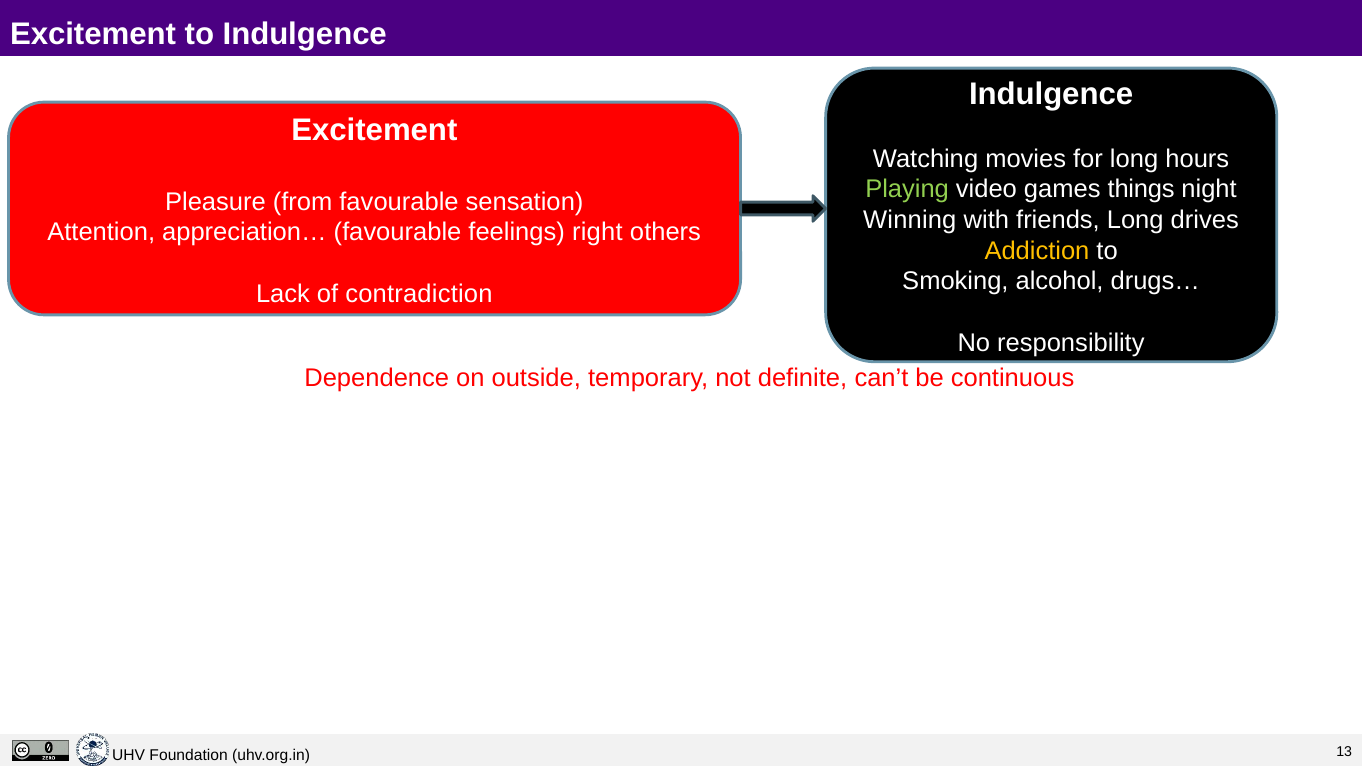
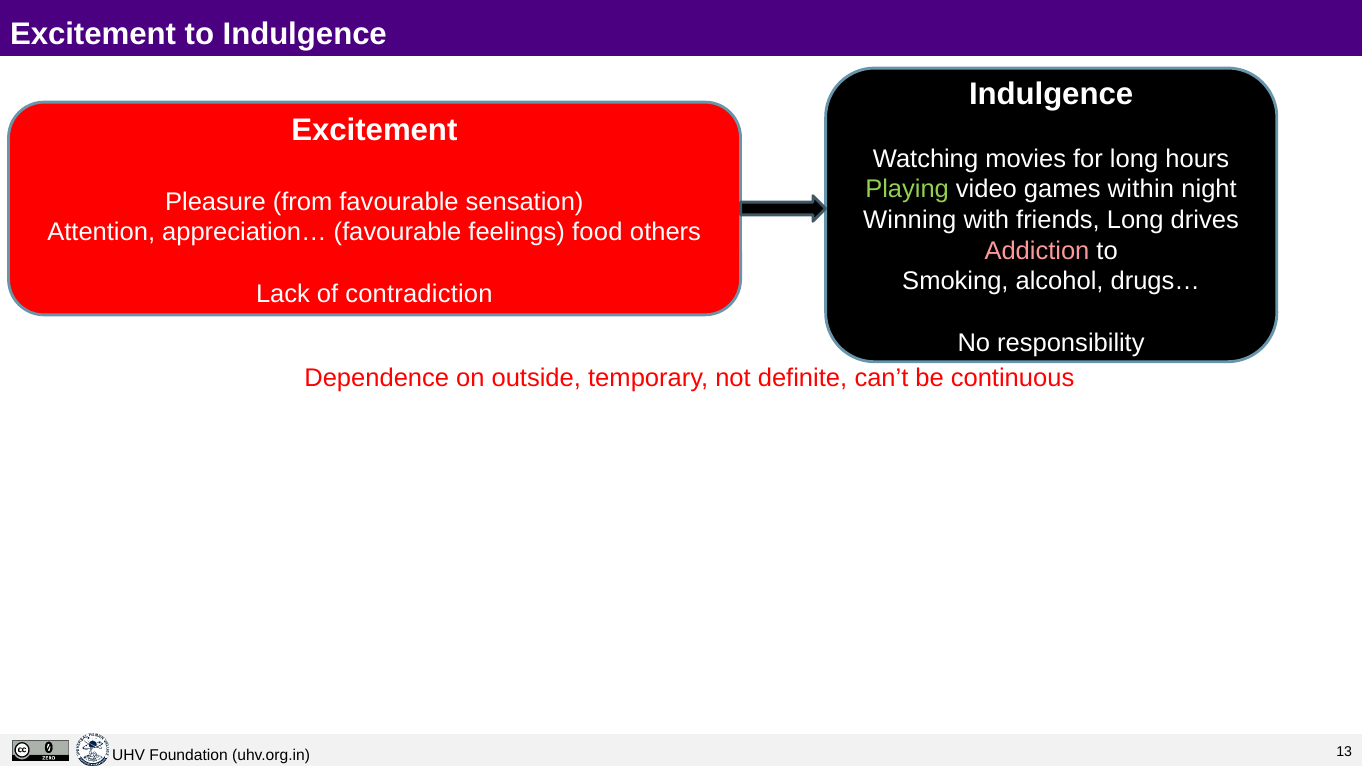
things: things -> within (1141, 189)
right: right -> food (597, 232)
Addiction colour: yellow -> pink (1037, 251)
